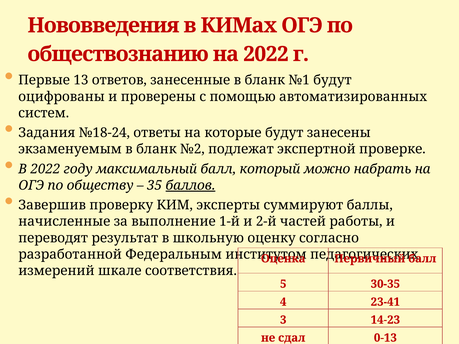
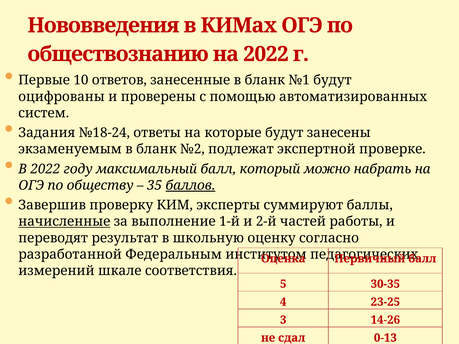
13: 13 -> 10 (81, 80)
начисленные underline: none -> present (64, 222)
23-41: 23-41 -> 23-25 (385, 302)
14-23: 14-23 -> 14-26 (385, 320)
